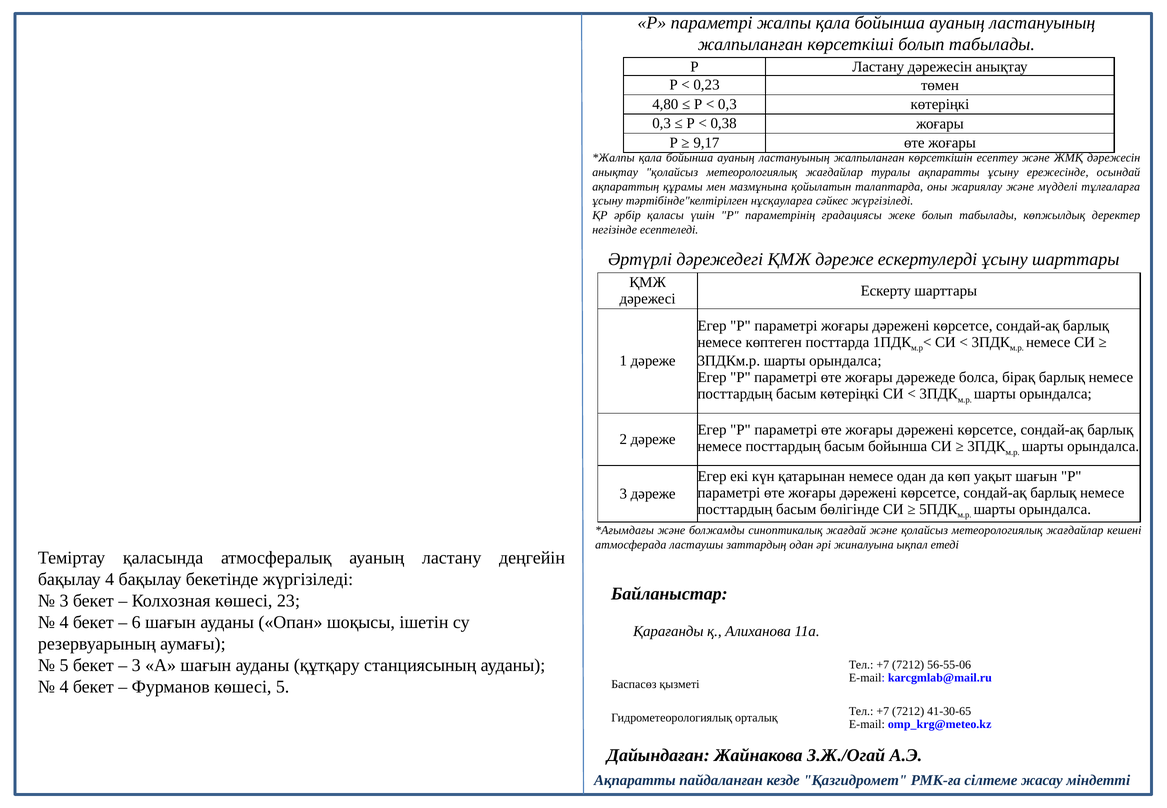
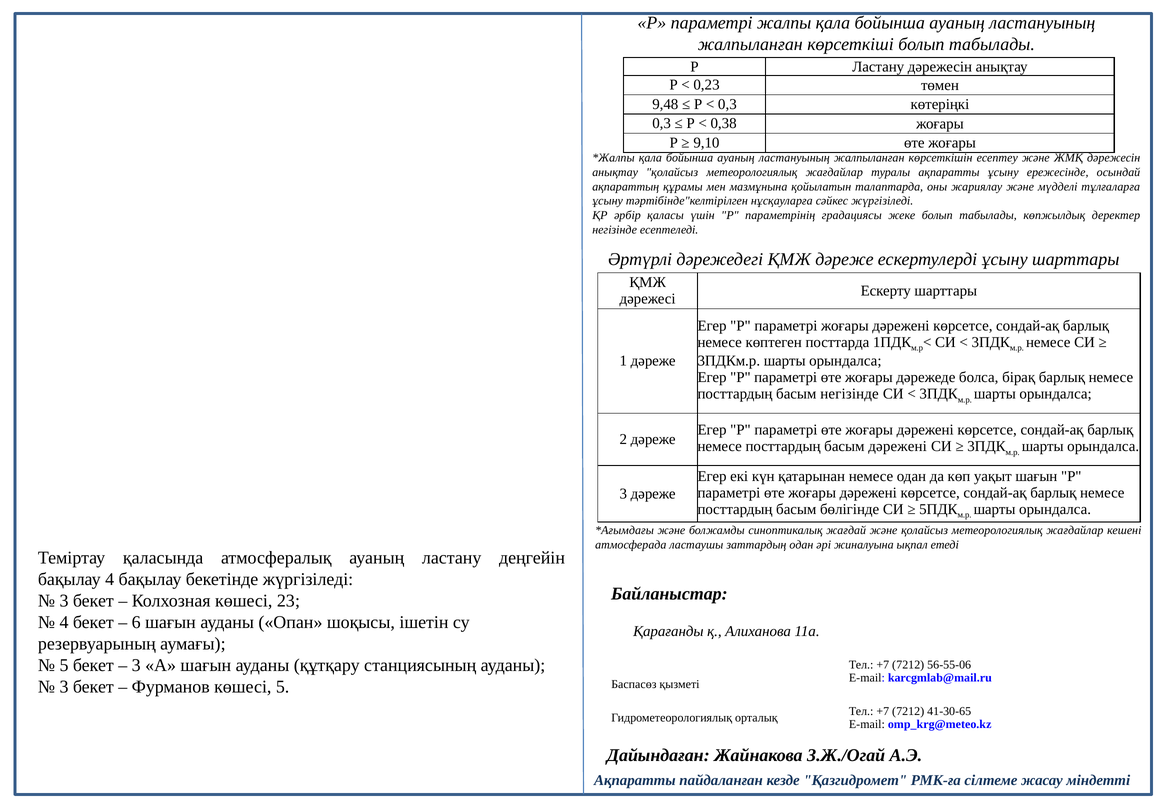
4,80: 4,80 -> 9,48 (665, 104)
9,17: 9,17 -> 9,10 (706, 143)
басым көтеріңкі: көтеріңкі -> негізінде (850, 394)
басым бойынша: бойынша -> дәрежені (898, 446)
4: 4 -> 3 (64, 687)
